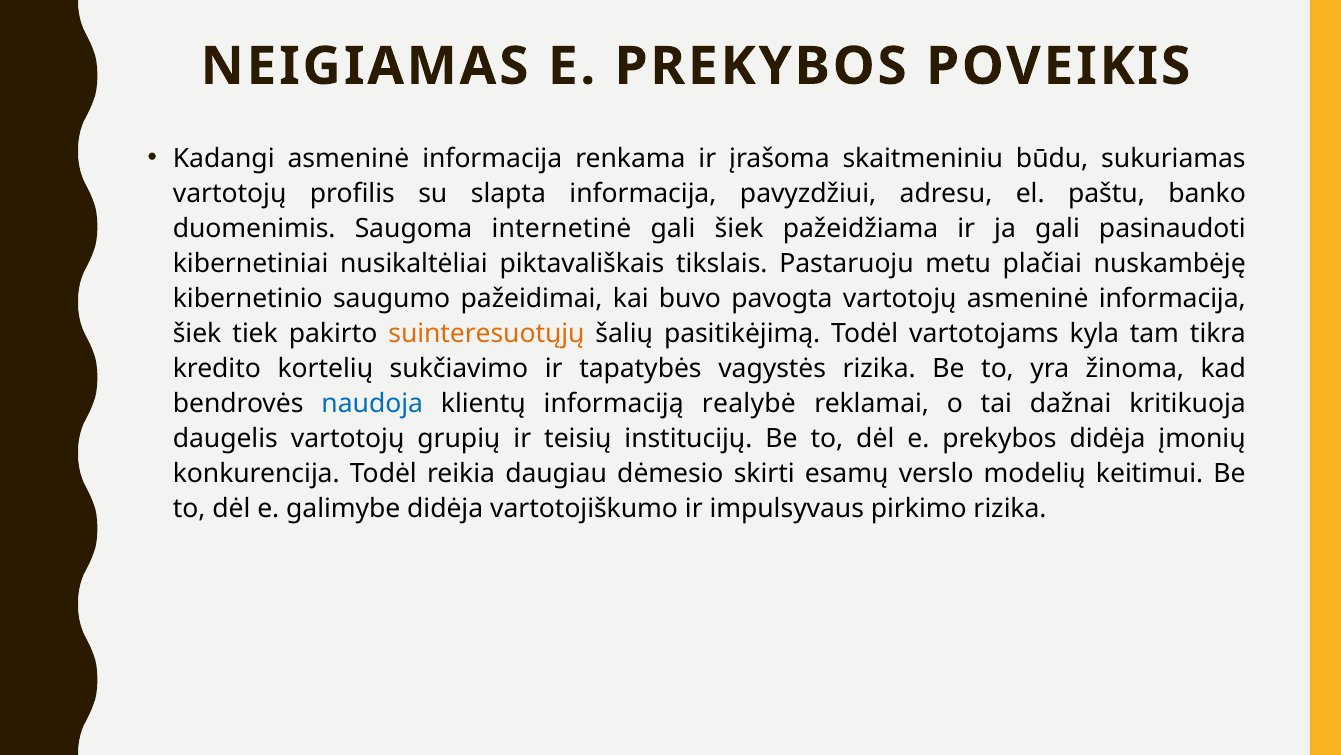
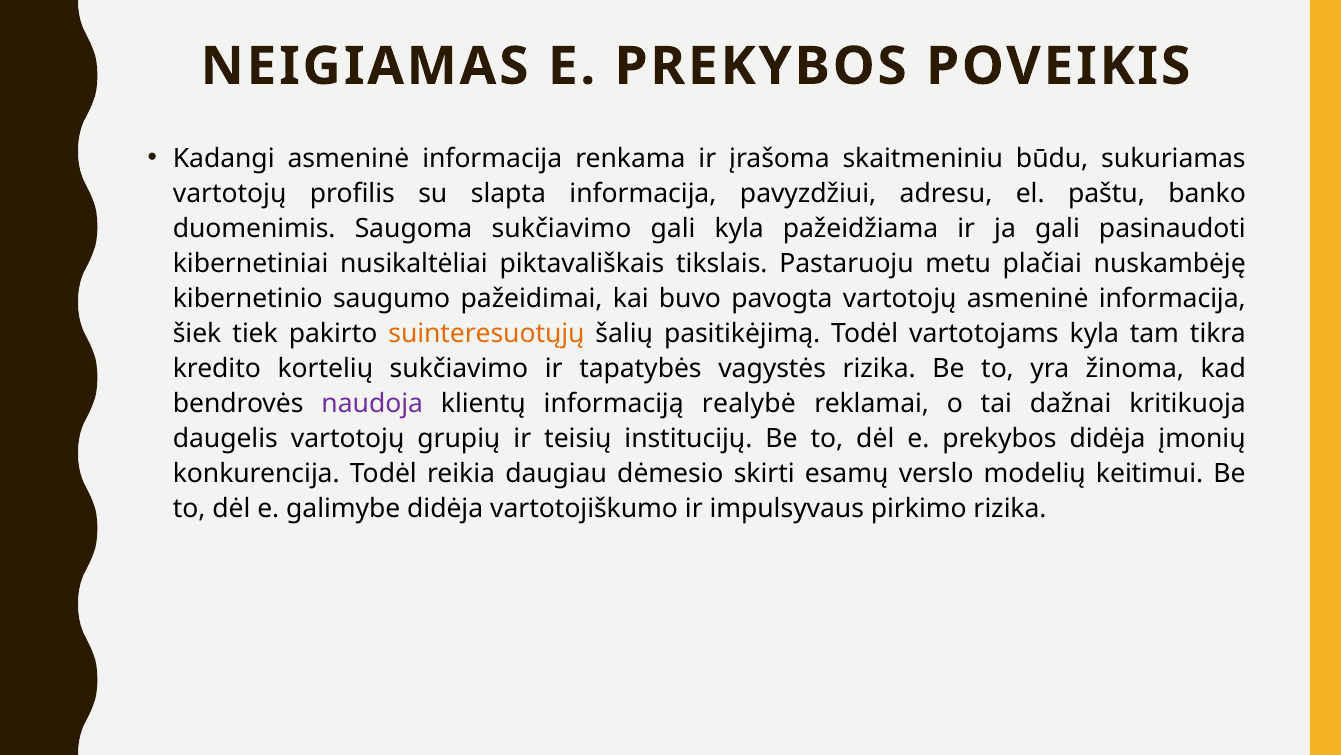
Saugoma internetinė: internetinė -> sukčiavimo (561, 229)
gali šiek: šiek -> kyla (739, 229)
naudoja colour: blue -> purple (372, 404)
